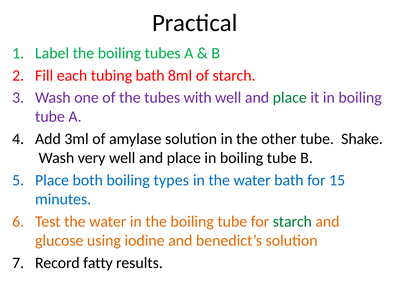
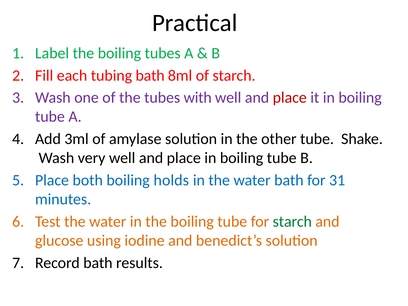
place colour: green -> red (290, 98)
types: types -> holds (171, 180)
15: 15 -> 31 (337, 180)
Record fatty: fatty -> bath (98, 263)
